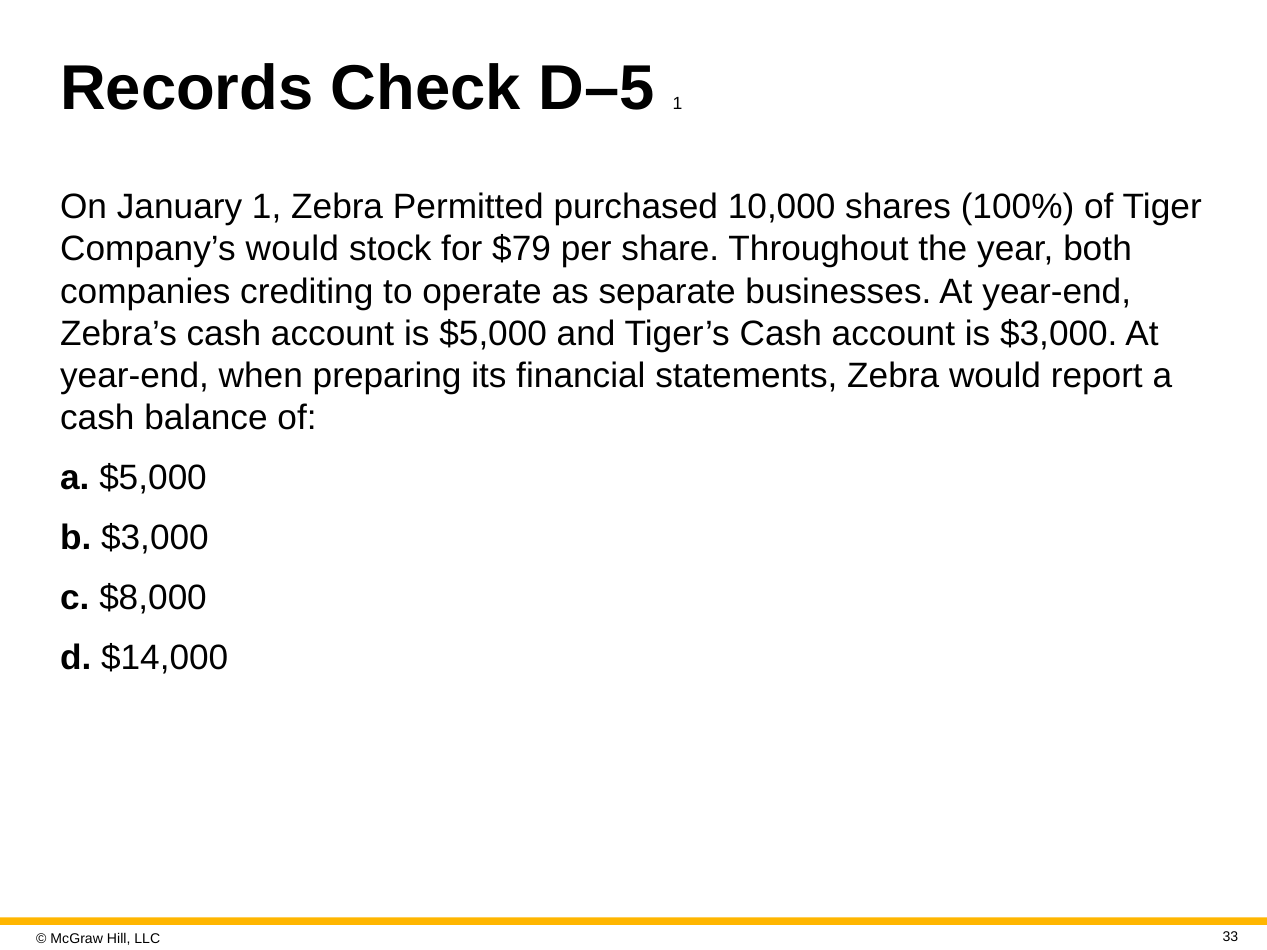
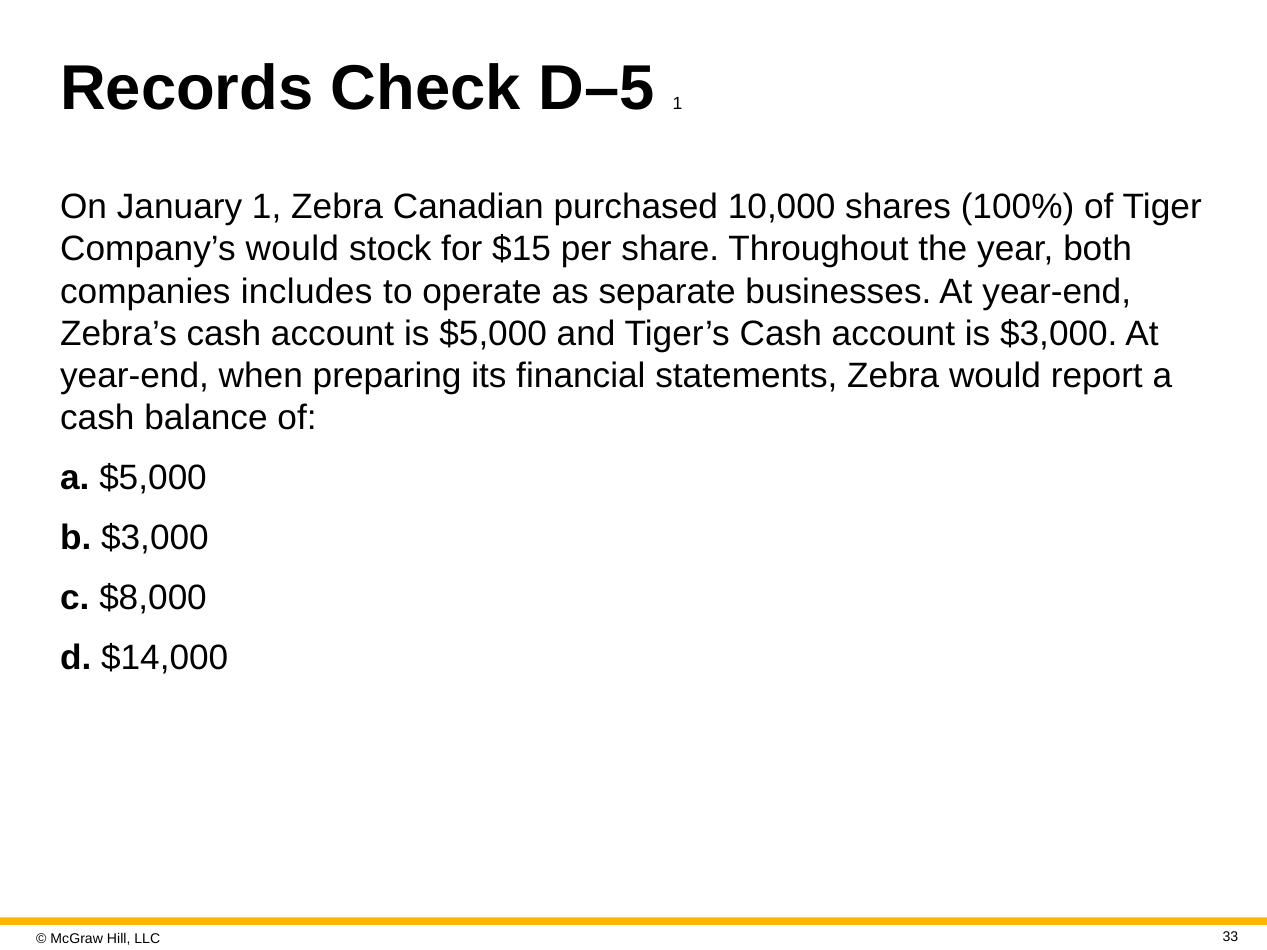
Permitted: Permitted -> Canadian (468, 207)
$79: $79 -> $15 (522, 249)
crediting: crediting -> includes (307, 291)
